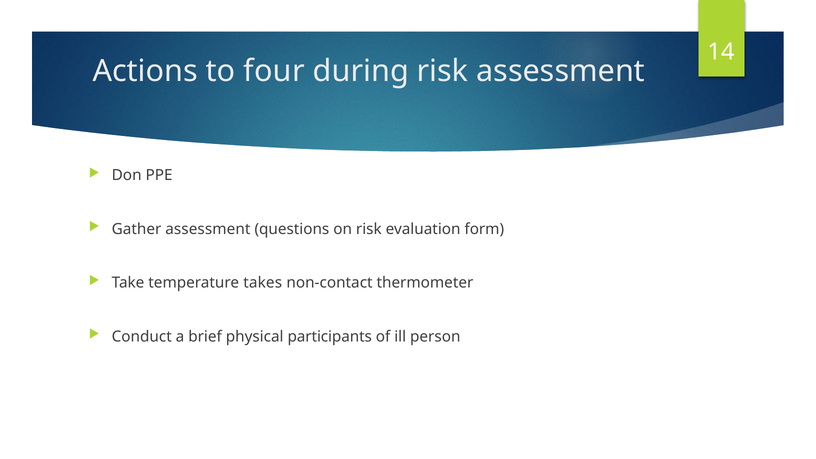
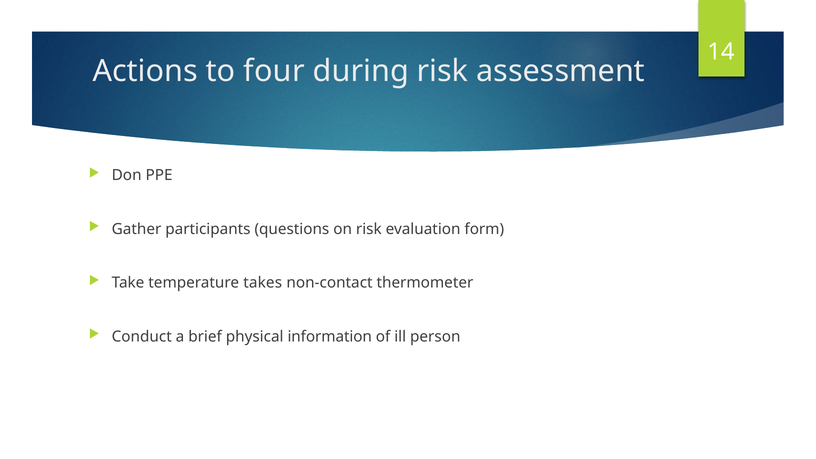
Gather assessment: assessment -> participants (208, 229)
participants: participants -> information (330, 337)
